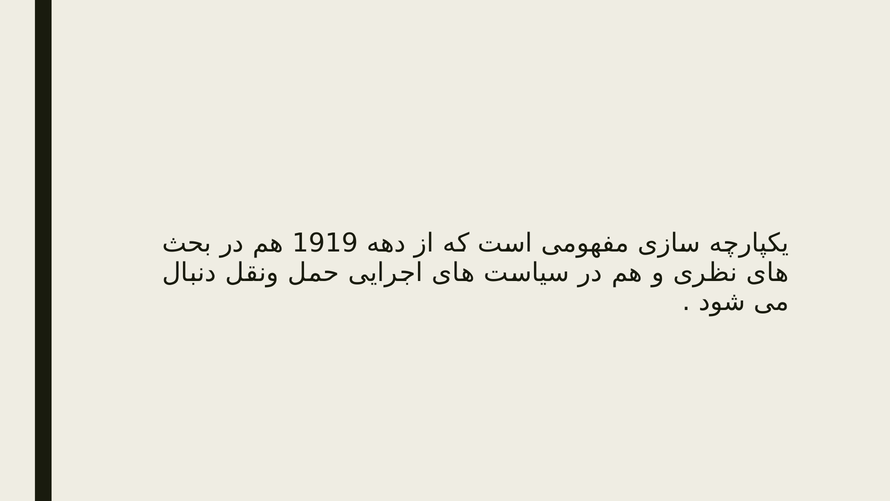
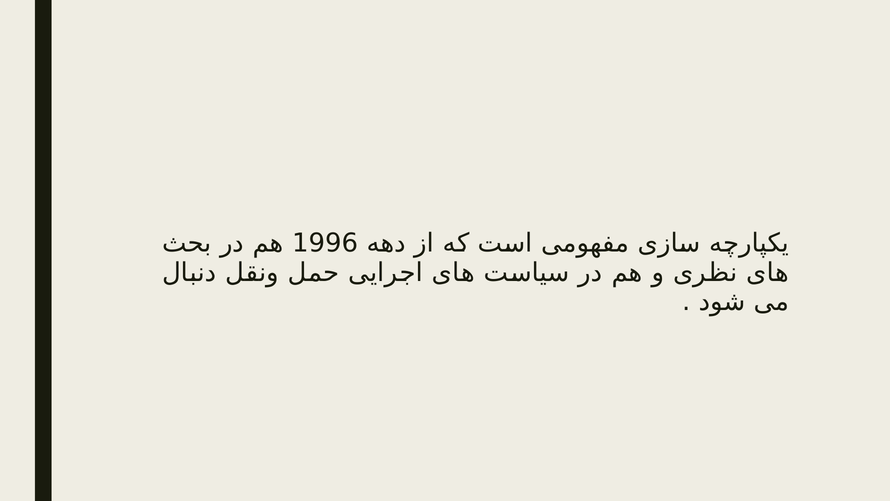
1919: 1919 -> 1996 (325, 243)
